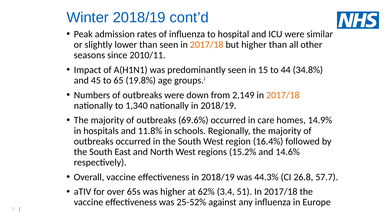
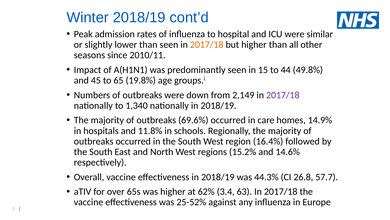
34.8%: 34.8% -> 49.8% (308, 70)
2017/18 colour: orange -> purple (283, 95)
51: 51 -> 63 (244, 191)
